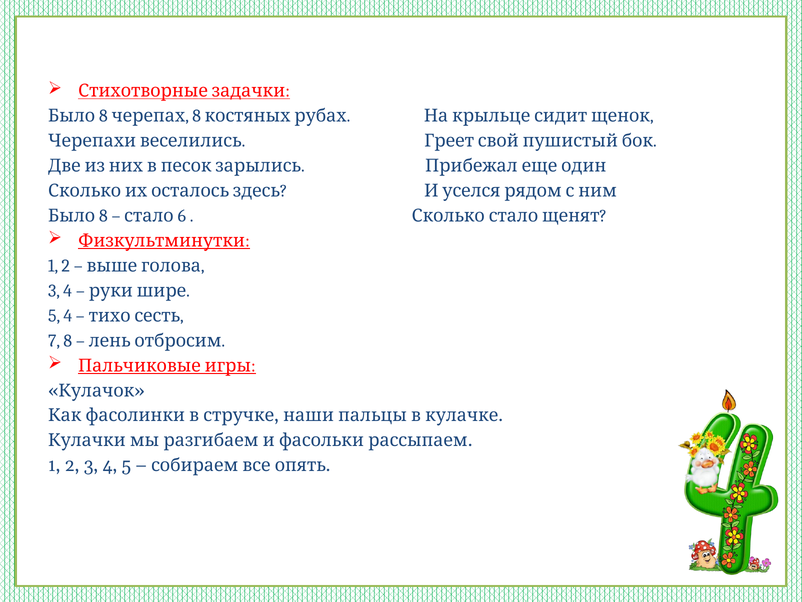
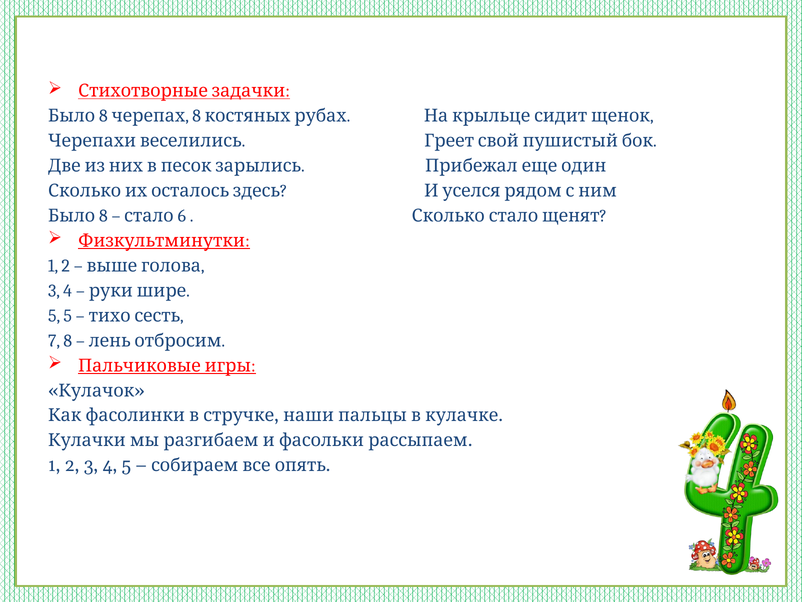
5 4: 4 -> 5 (68, 315)
